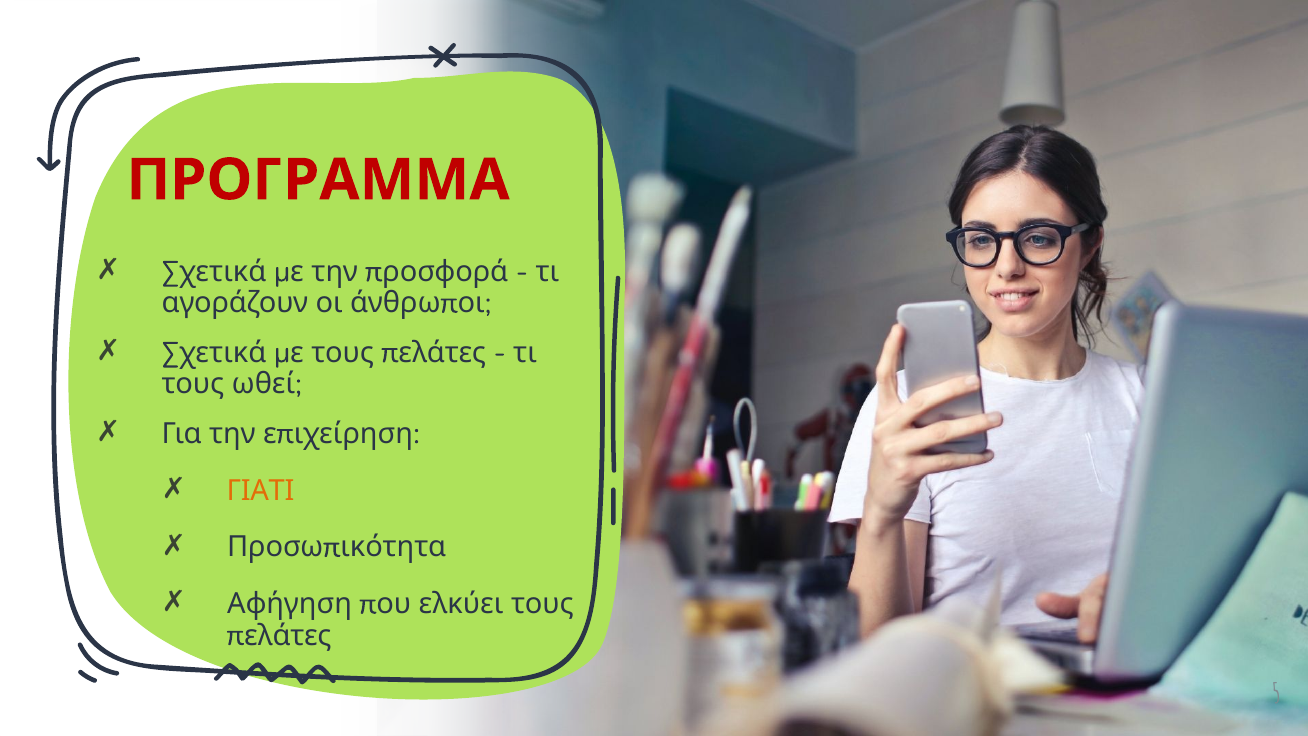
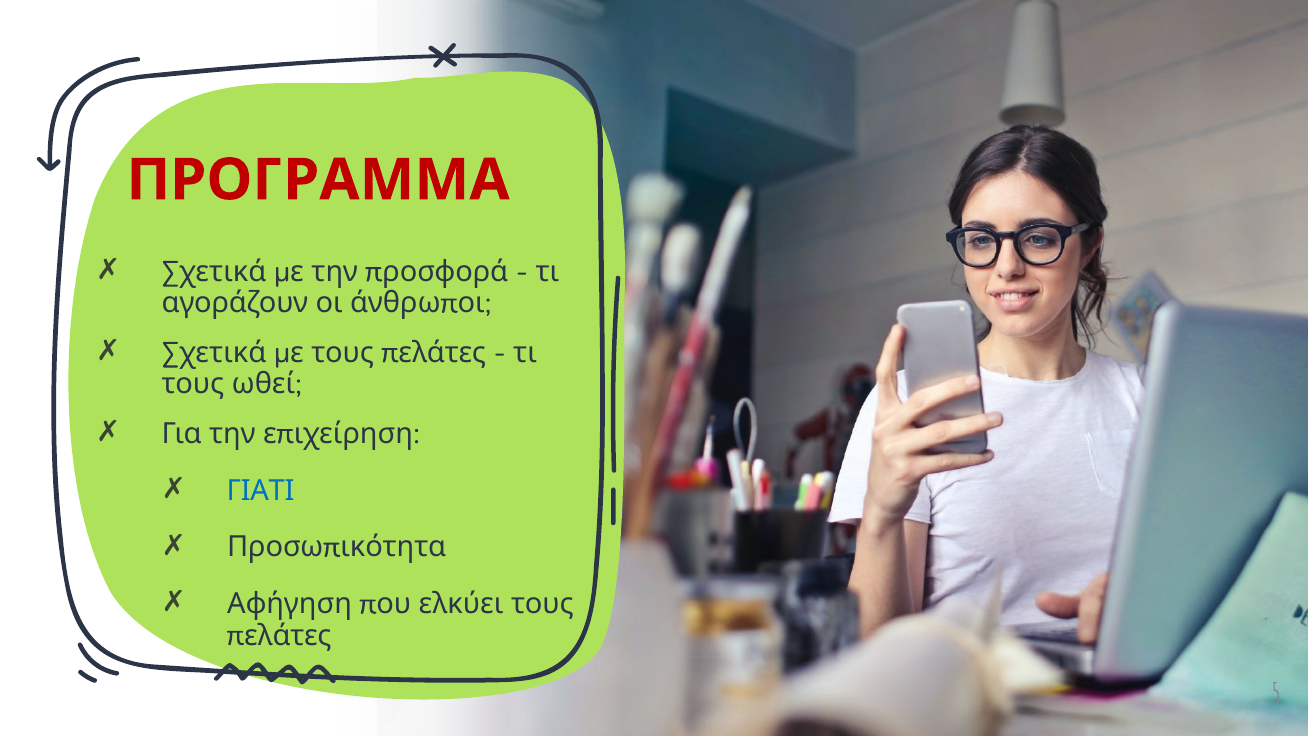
ΓΙΑΤΙ colour: orange -> blue (261, 490)
